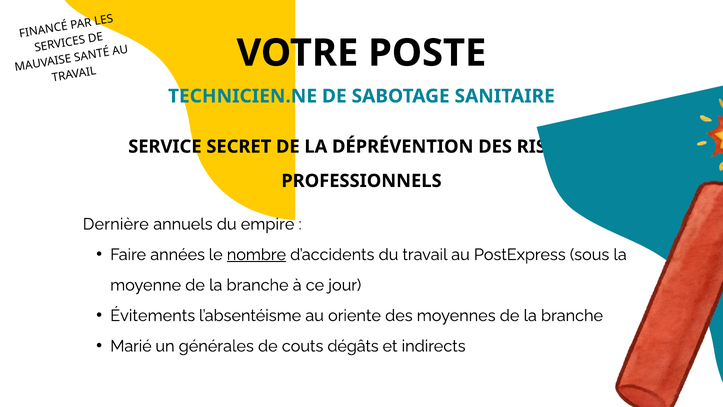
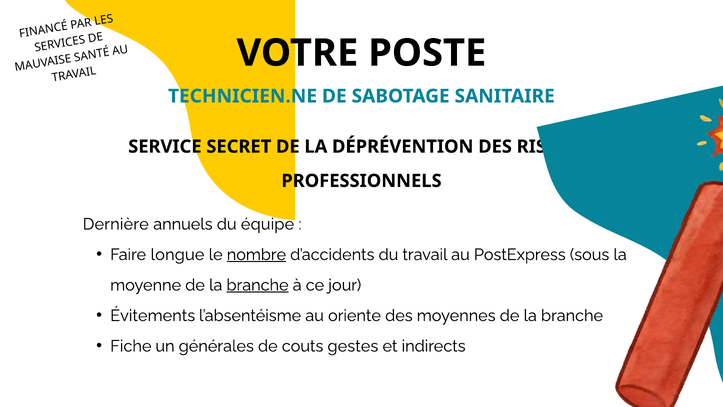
empire: empire -> équipe (268, 224)
années: années -> longue (177, 254)
branche underline: none -> present (258, 285)
Marié: Marié -> Fiche (131, 346)
dégâts: dégâts -> gestes (353, 346)
